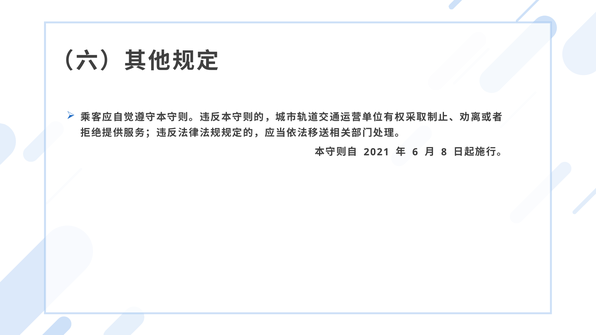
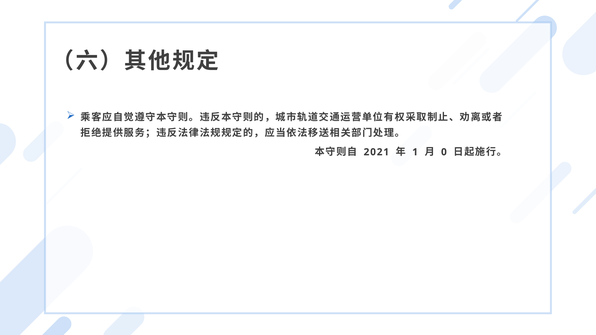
6: 6 -> 1 (415, 152)
8: 8 -> 0 (444, 152)
